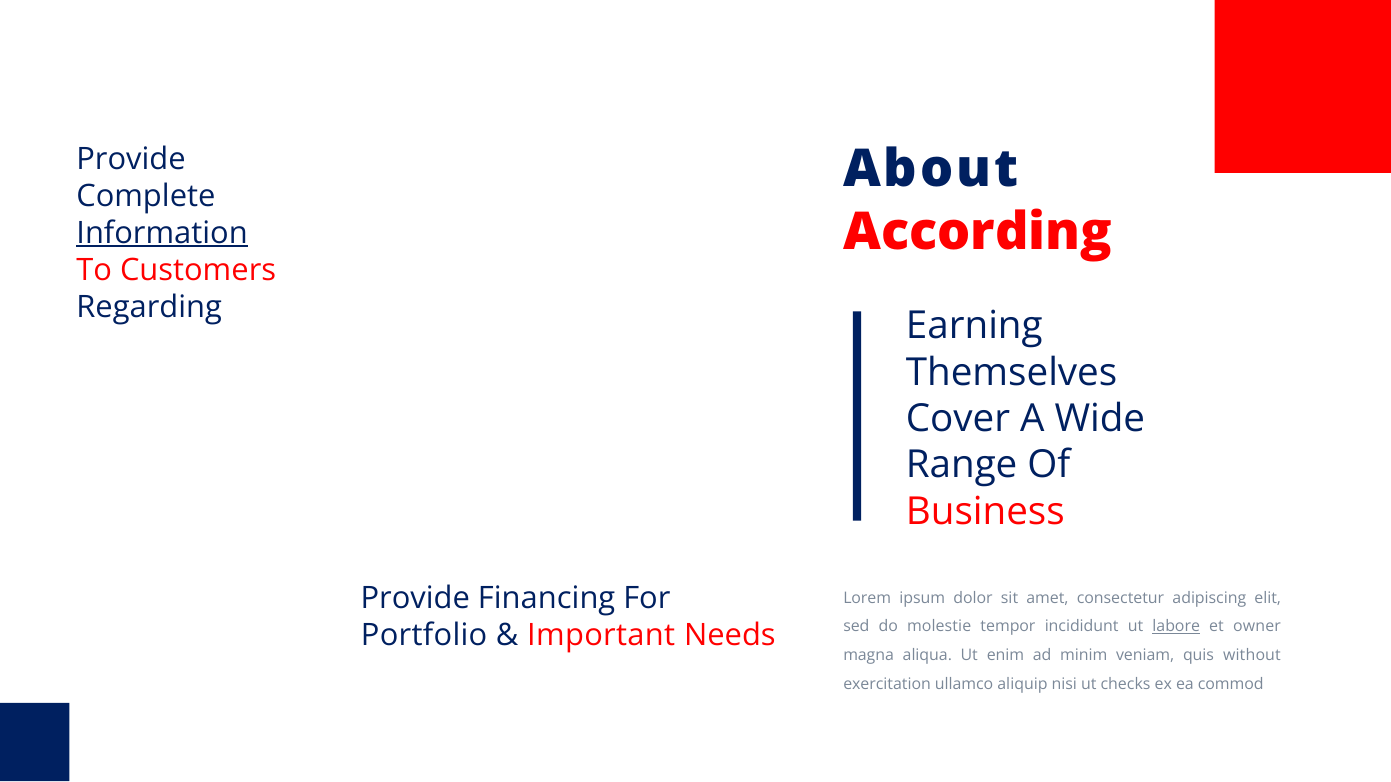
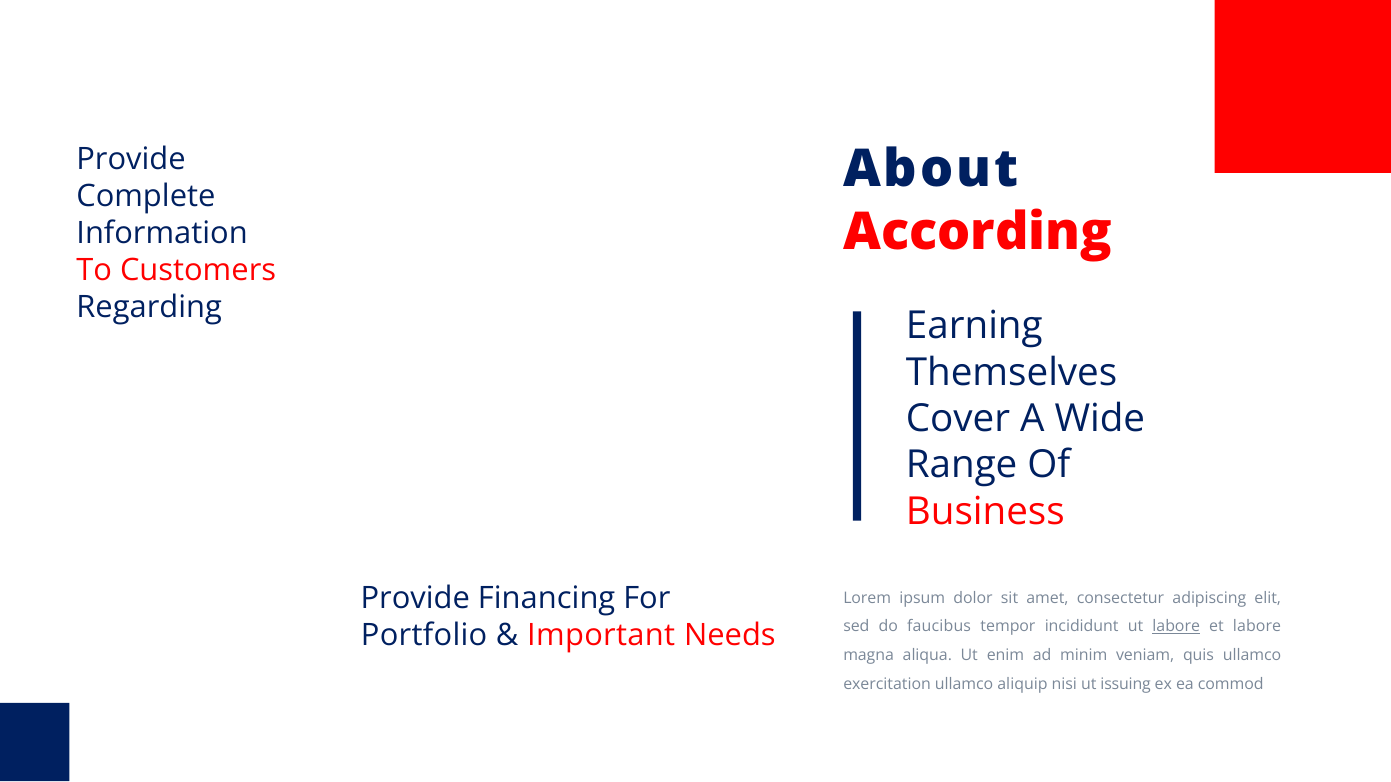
Information underline: present -> none (162, 233)
molestie: molestie -> faucibus (939, 627)
et owner: owner -> labore (1257, 627)
quis without: without -> ullamco (1252, 656)
checks: checks -> issuing (1126, 684)
